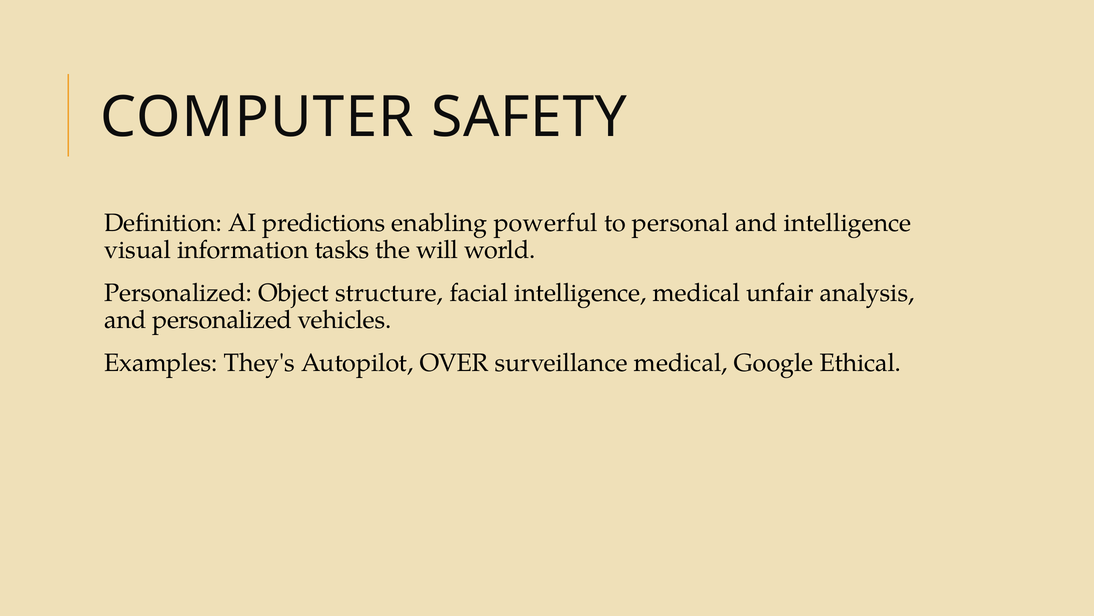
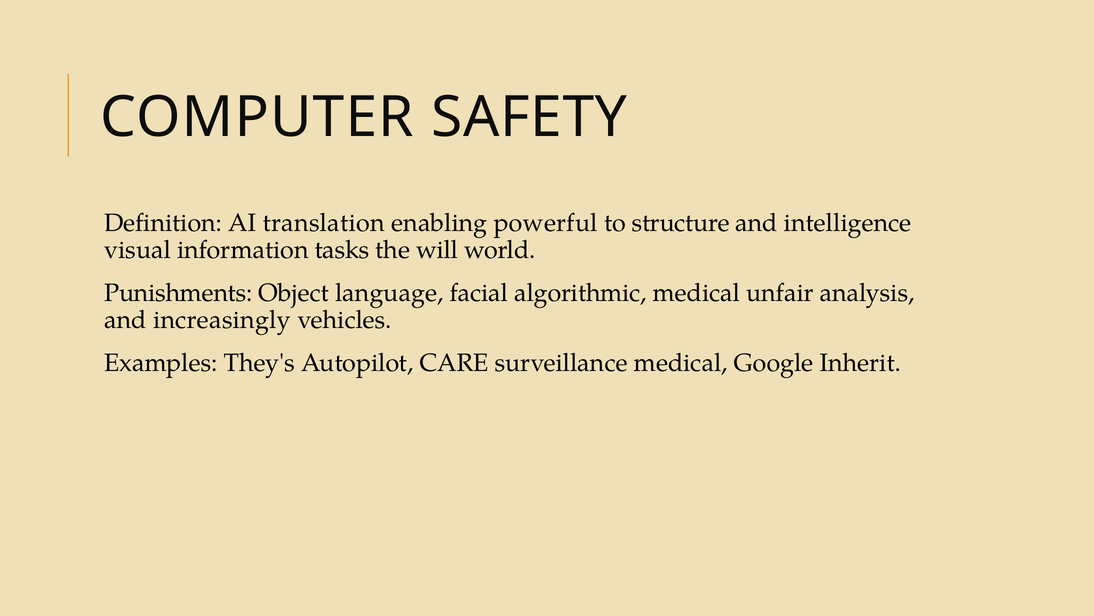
predictions: predictions -> translation (324, 223)
personal: personal -> structure (681, 223)
Personalized: Personalized -> Punishments (178, 293)
structure: structure -> language (389, 293)
facial intelligence: intelligence -> algorithmic (581, 293)
and personalized: personalized -> increasingly (222, 320)
OVER: OVER -> CARE (454, 363)
Ethical: Ethical -> Inherit (860, 363)
